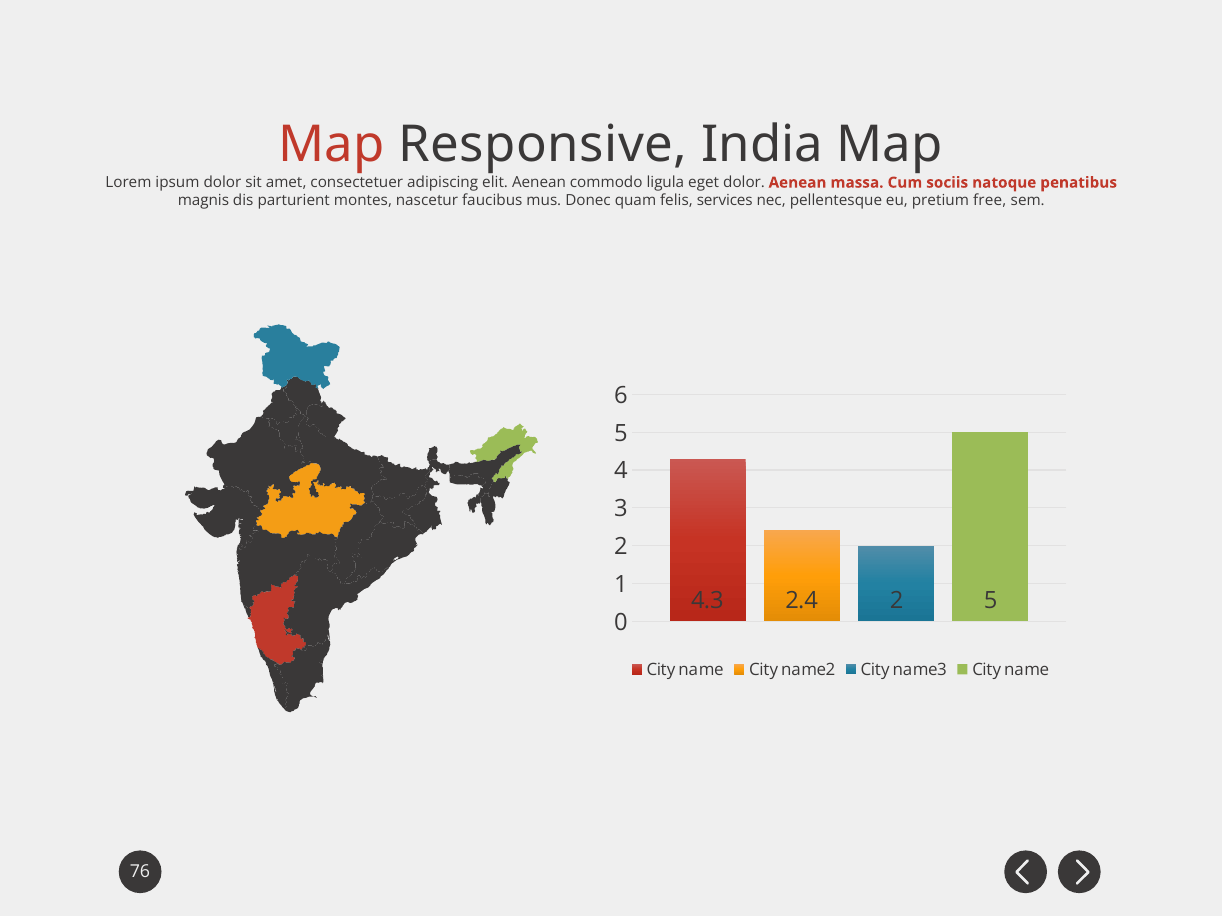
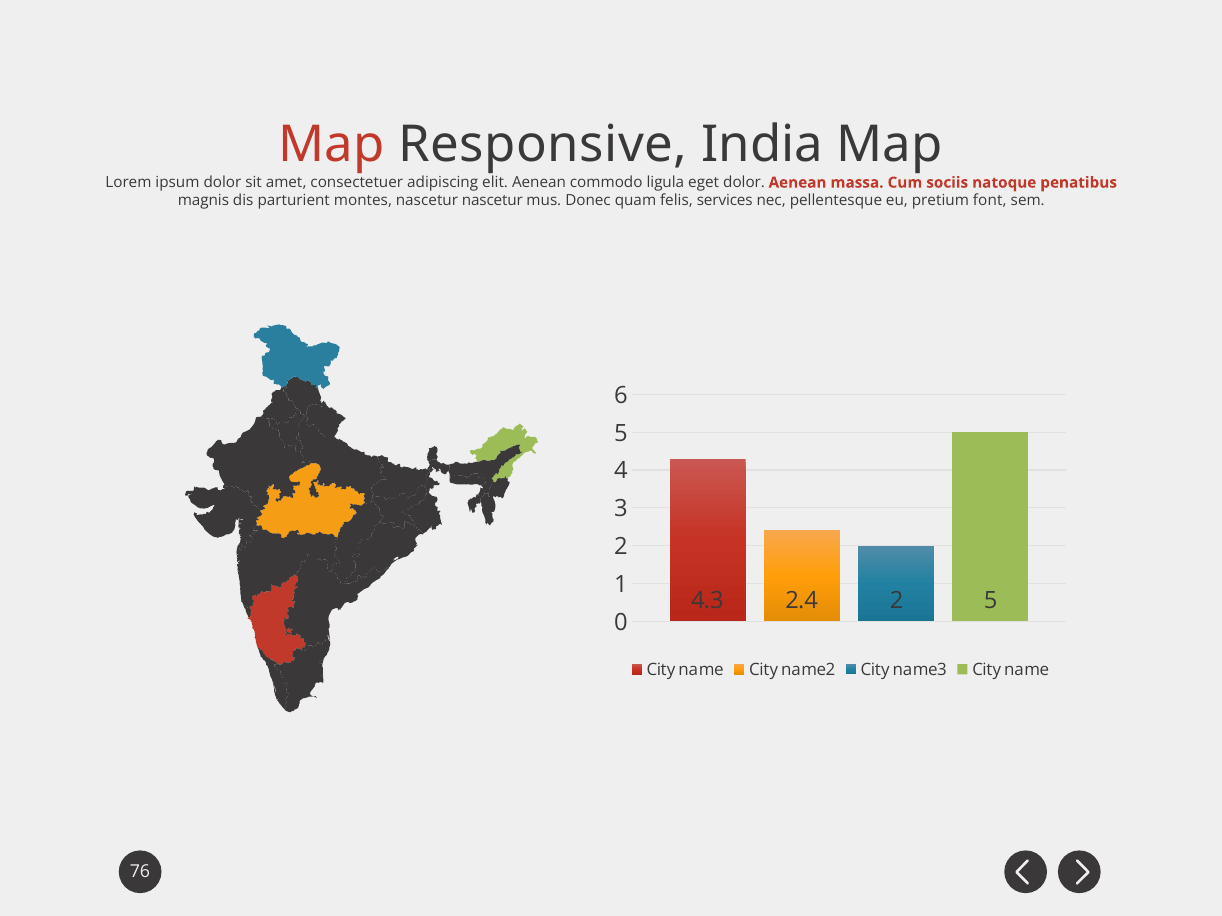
nascetur faucibus: faucibus -> nascetur (492, 201)
free: free -> font (990, 201)
